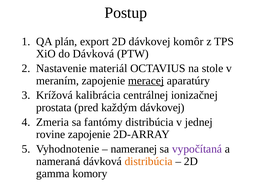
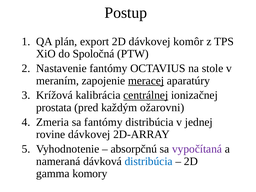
do Dávková: Dávková -> Spoločná (94, 54)
Nastavenie materiál: materiál -> fantómy (108, 68)
centrálnej underline: none -> present (146, 95)
každým dávkovej: dávkovej -> ožarovni (162, 108)
rovine zapojenie: zapojenie -> dávkovej (89, 134)
nameranej: nameranej -> absorpčnú (134, 149)
distribúcia colour: orange -> blue (149, 161)
